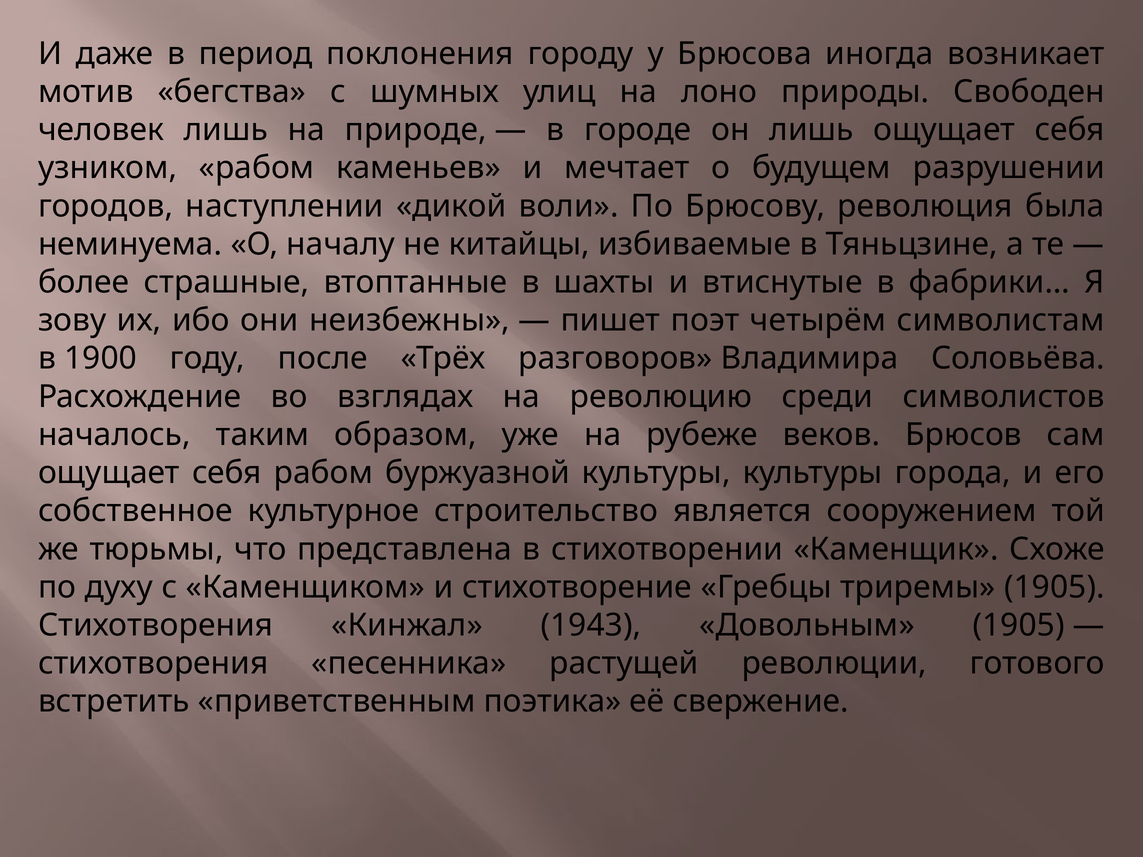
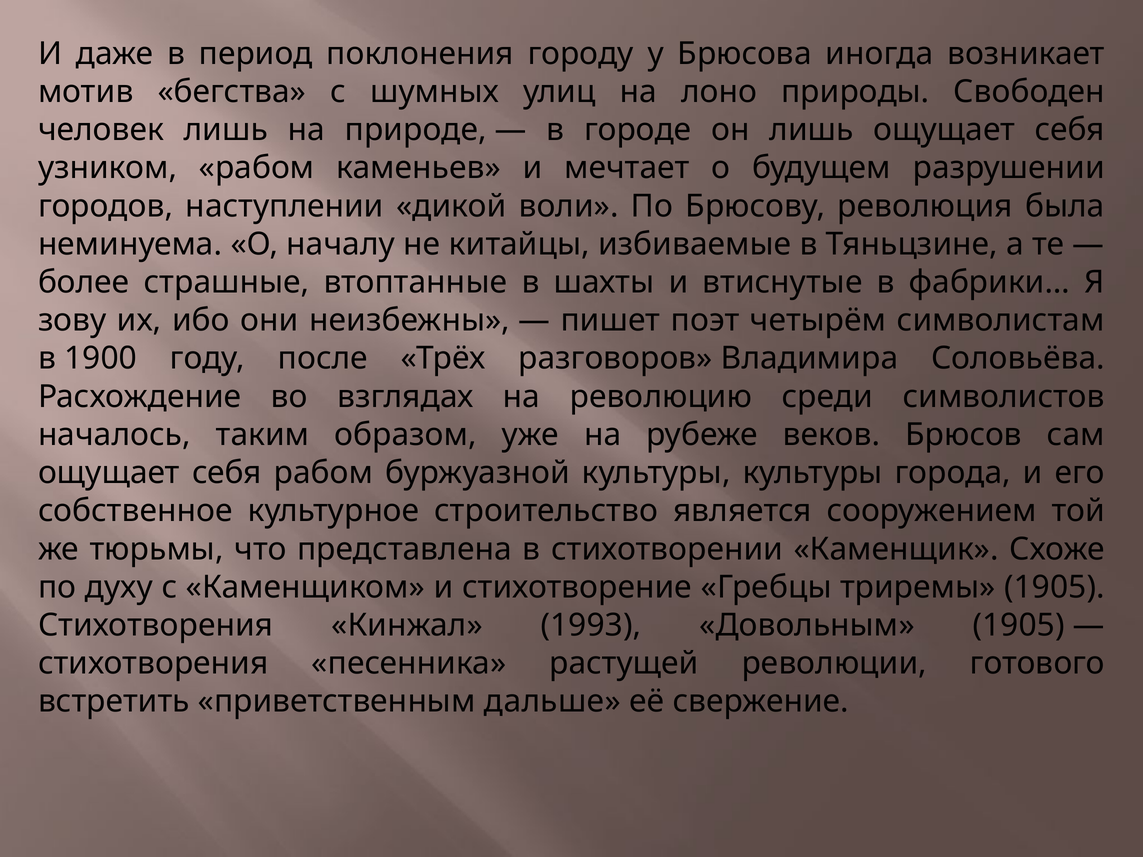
1943: 1943 -> 1993 (591, 625)
поэтика: поэтика -> дальше (552, 702)
